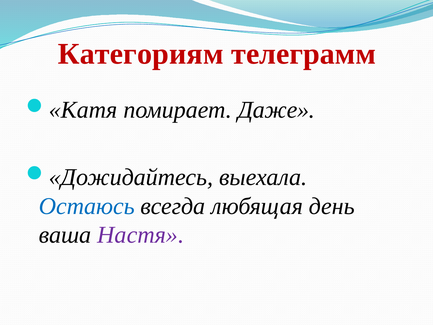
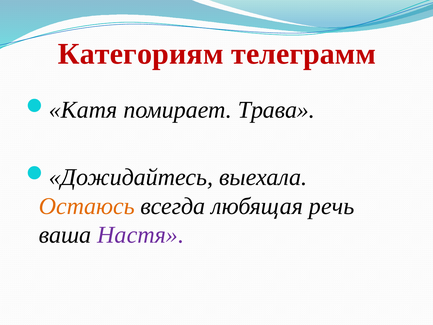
Даже: Даже -> Трава (276, 110)
Остаюсь colour: blue -> orange (87, 206)
день: день -> речь (332, 206)
